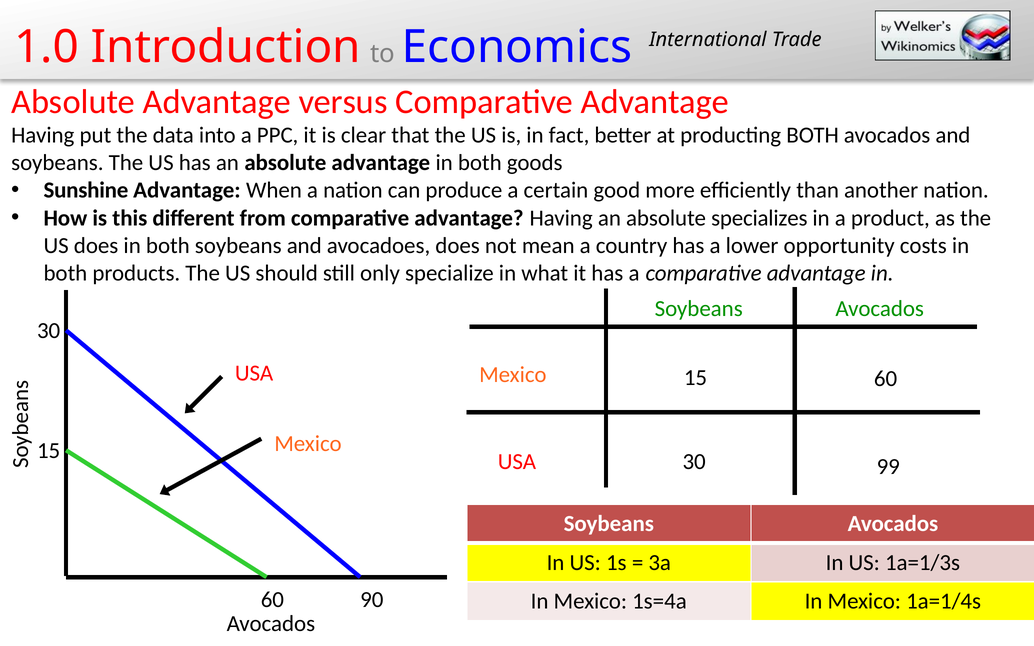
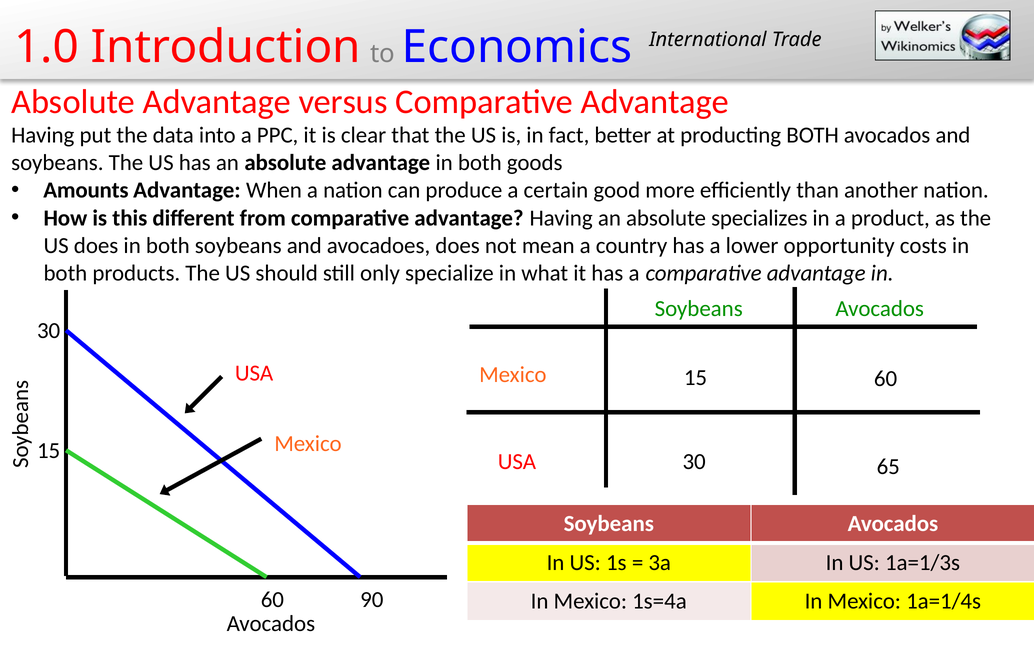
Sunshine: Sunshine -> Amounts (86, 190)
99: 99 -> 65 (888, 467)
